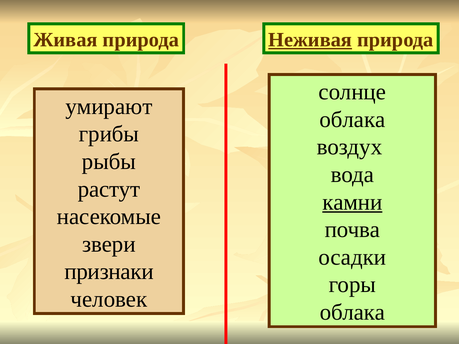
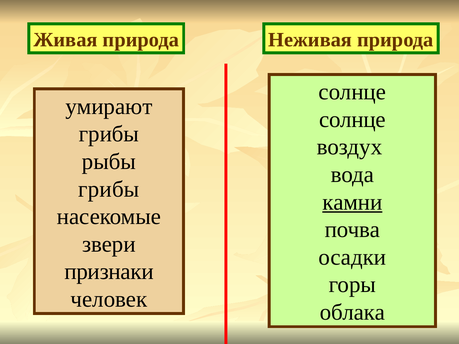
Неживая underline: present -> none (310, 40)
облака: облака -> солнце (352, 120)
растут: растут -> грибы (109, 189)
